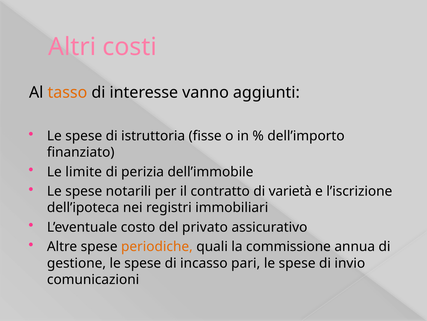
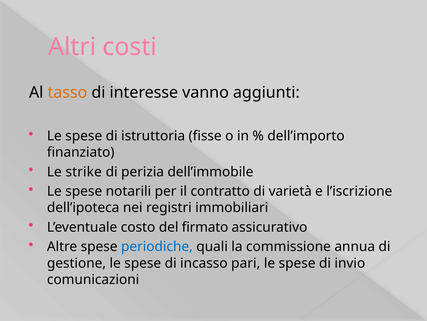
limite: limite -> strike (84, 172)
privato: privato -> firmato (205, 227)
periodiche colour: orange -> blue (157, 246)
